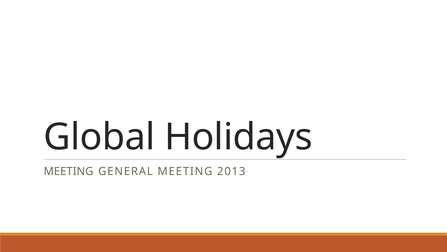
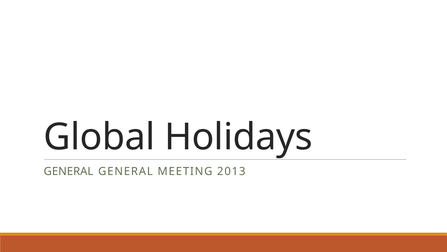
MEETING: MEETING -> GENERAL (69, 171)
